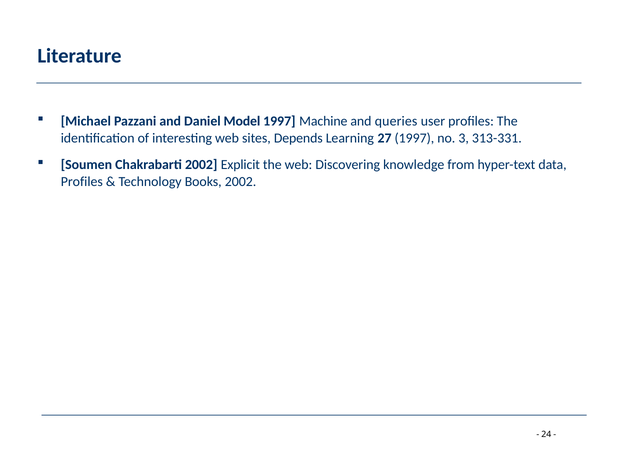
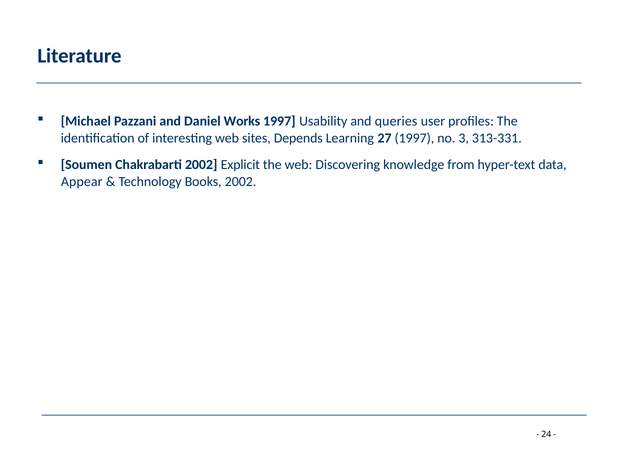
Model: Model -> Works (242, 121)
Machine: Machine -> Usability (323, 121)
Profiles: Profiles -> Appear (82, 182)
